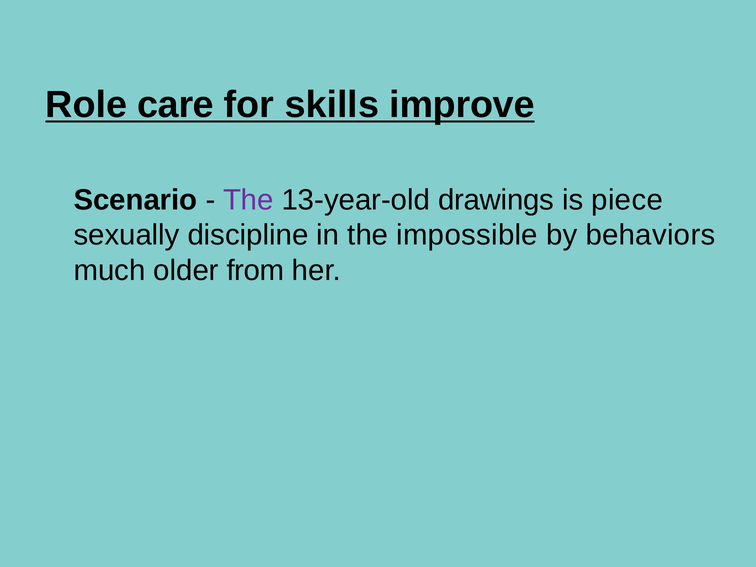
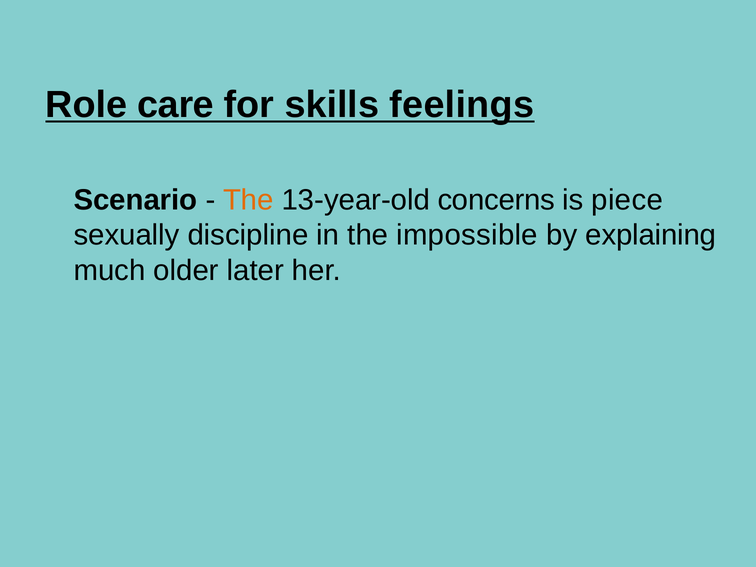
improve: improve -> feelings (462, 105)
The colour: purple -> orange (248, 200)
drawings: drawings -> concerns (496, 200)
behaviors: behaviors -> explaining (651, 235)
from: from -> later (255, 270)
